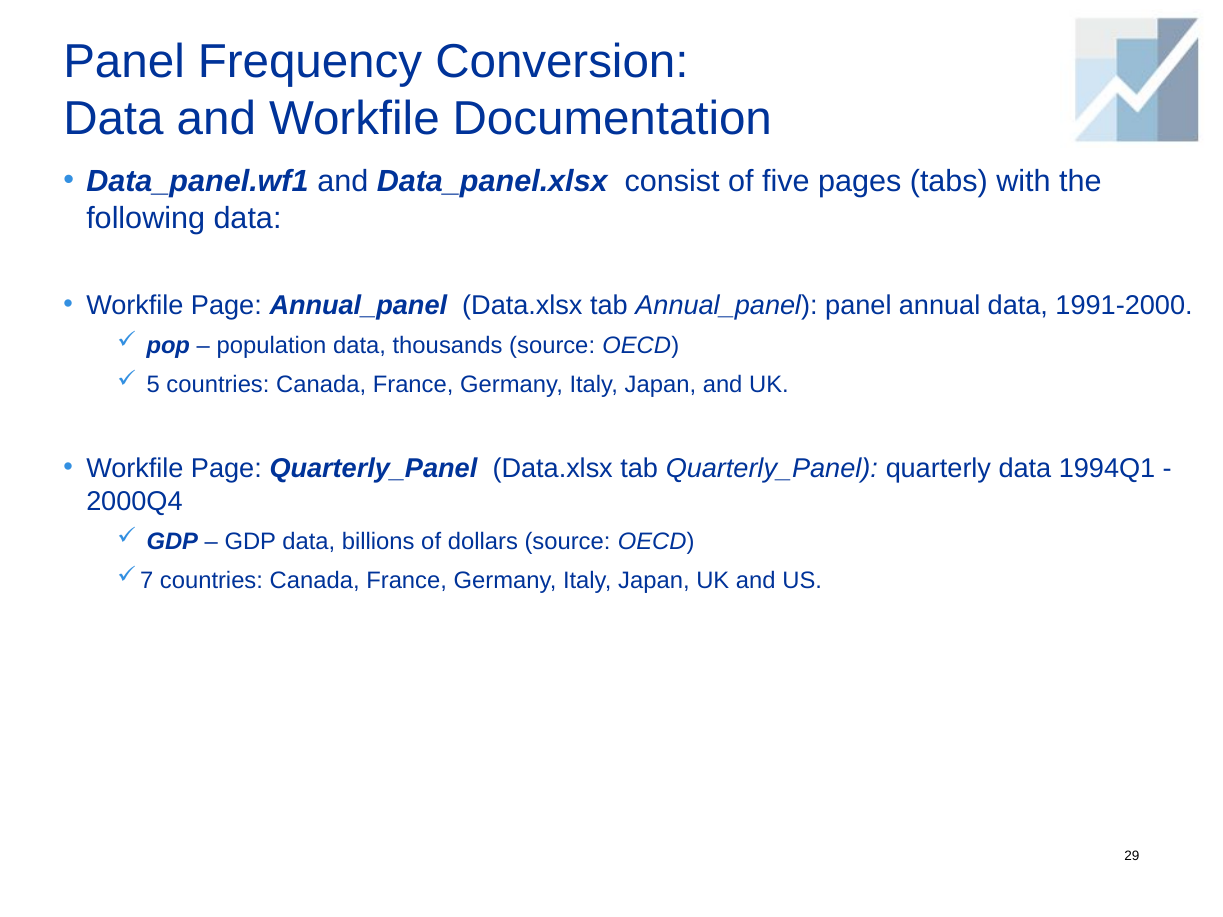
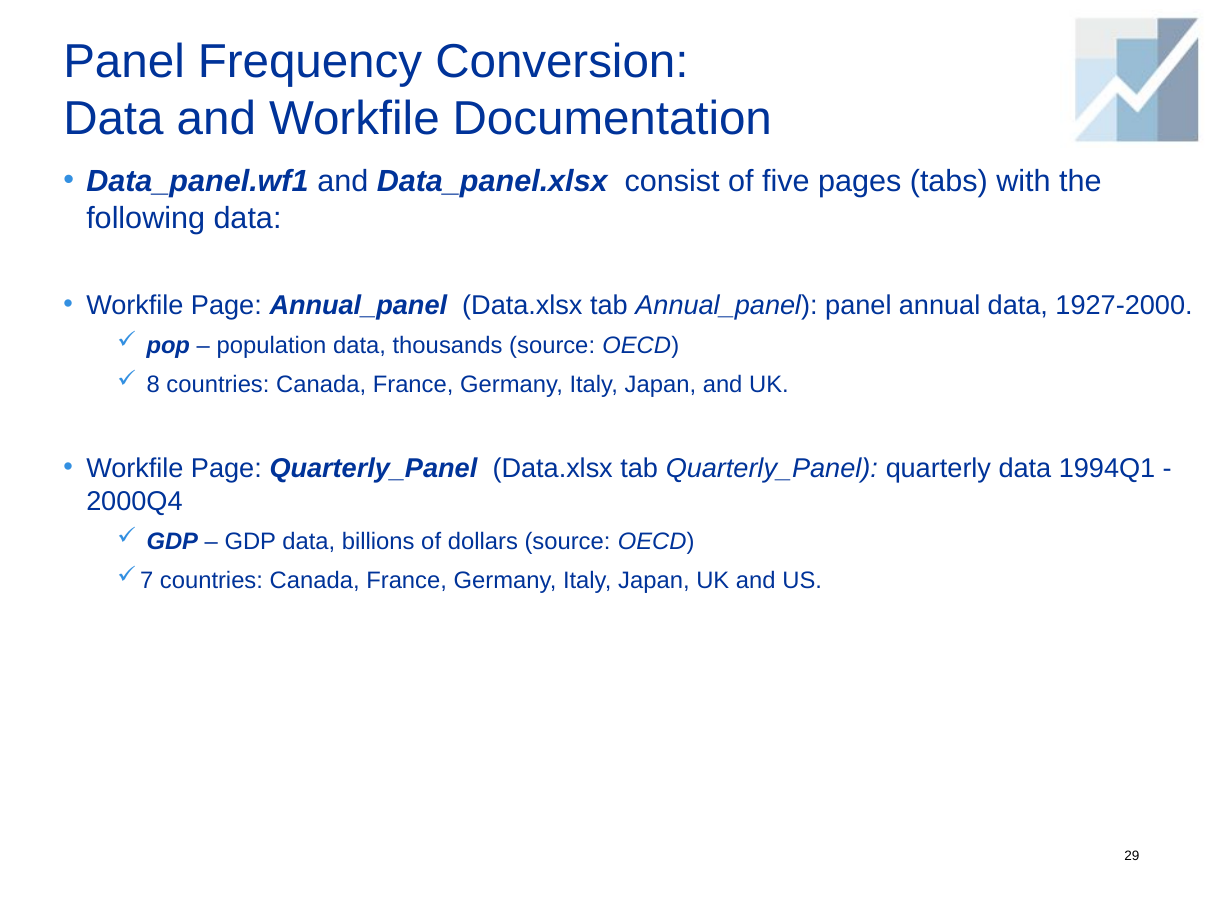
1991-2000: 1991-2000 -> 1927-2000 (1124, 306)
5: 5 -> 8 (153, 385)
